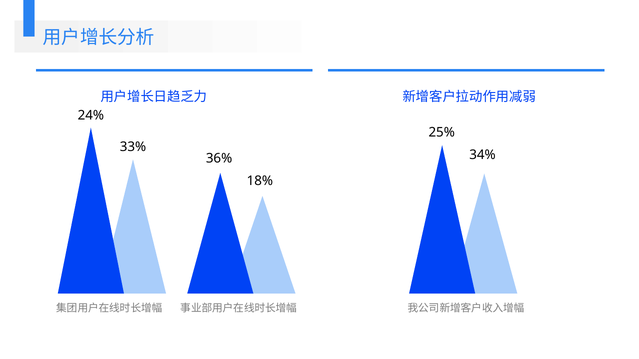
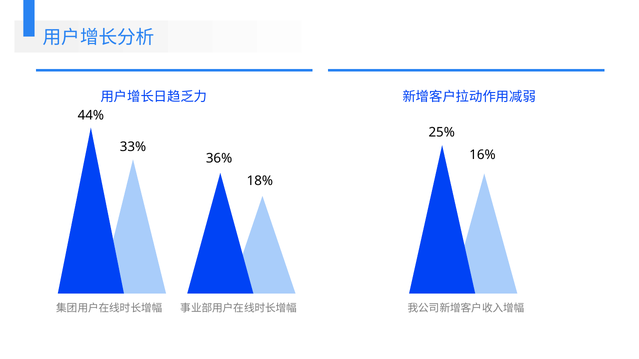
24%: 24% -> 44% (91, 116)
34%: 34% -> 16% (482, 155)
